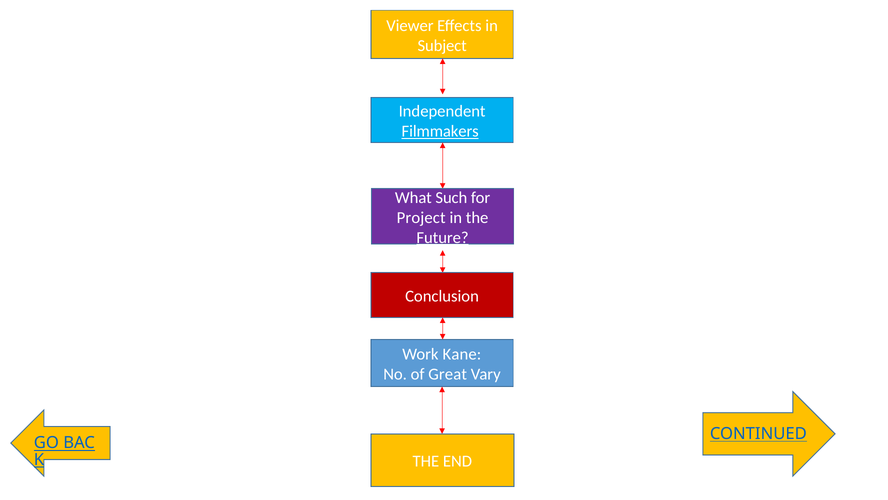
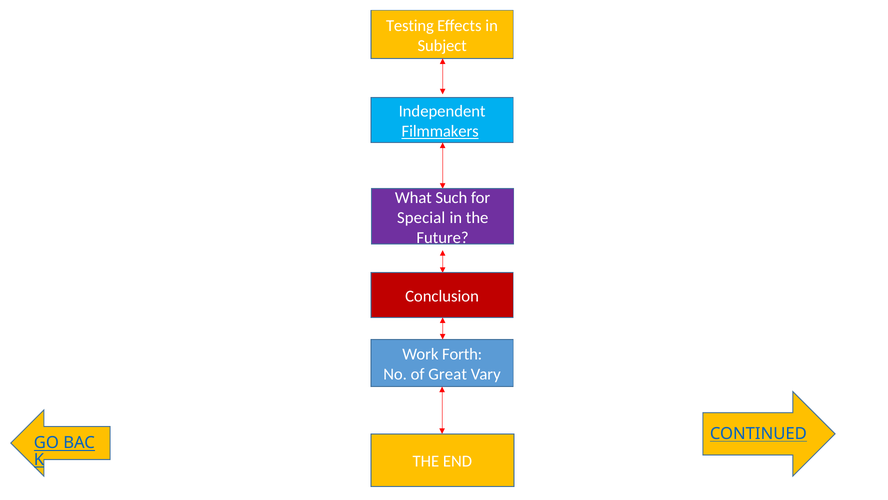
Viewer: Viewer -> Testing (410, 25)
Project: Project -> Special (421, 217)
Future underline: present -> none (443, 237)
Kane: Kane -> Forth (462, 354)
